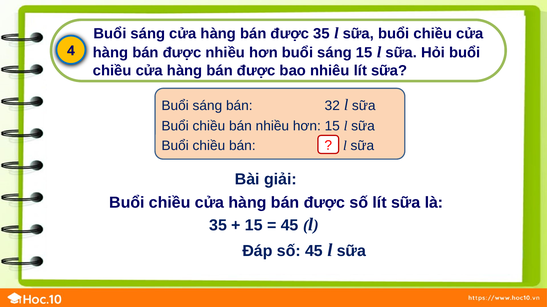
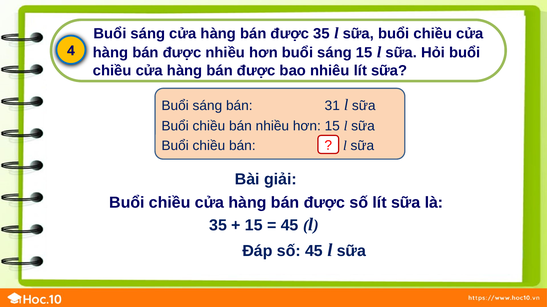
32: 32 -> 31 (332, 106)
